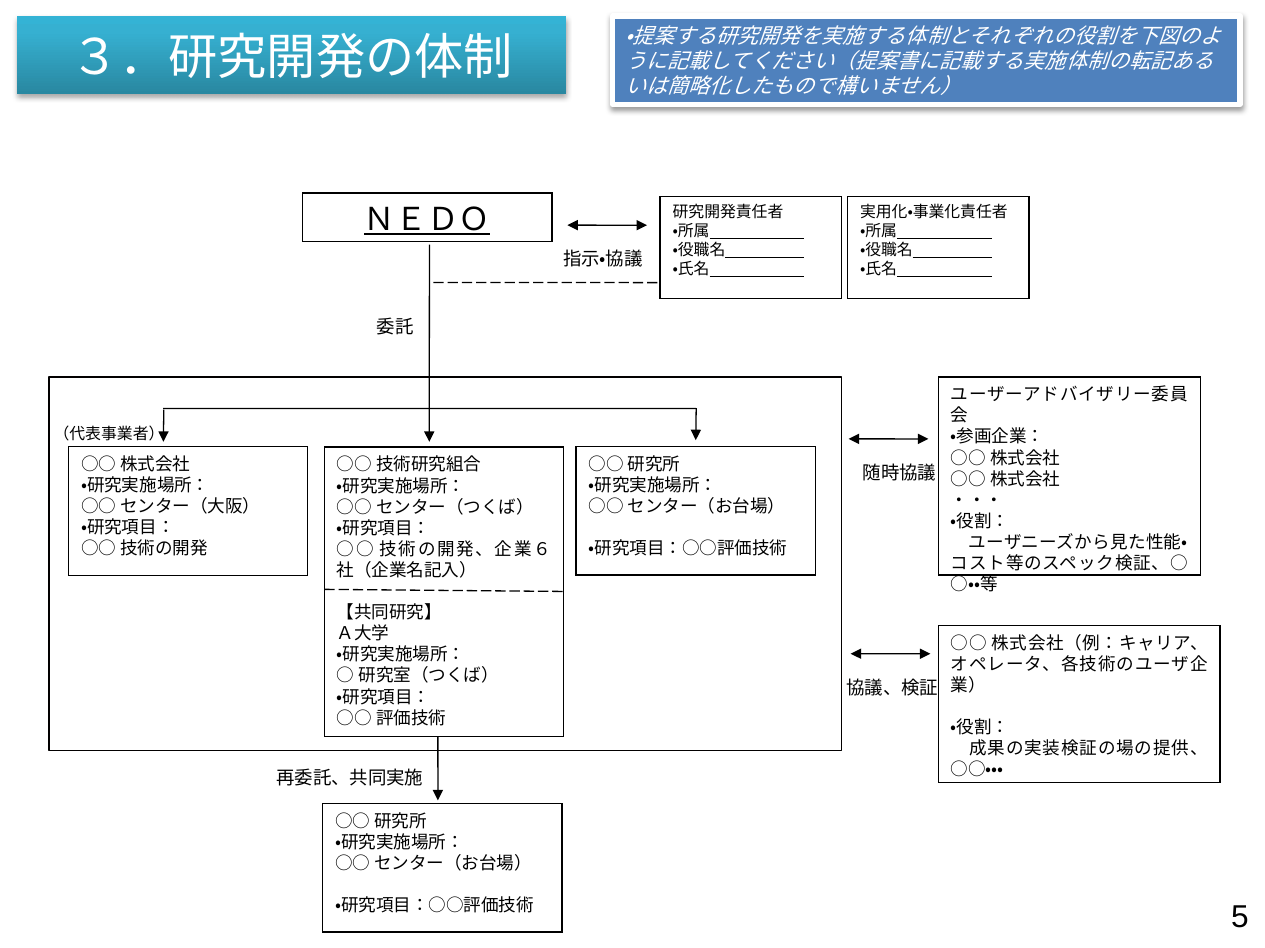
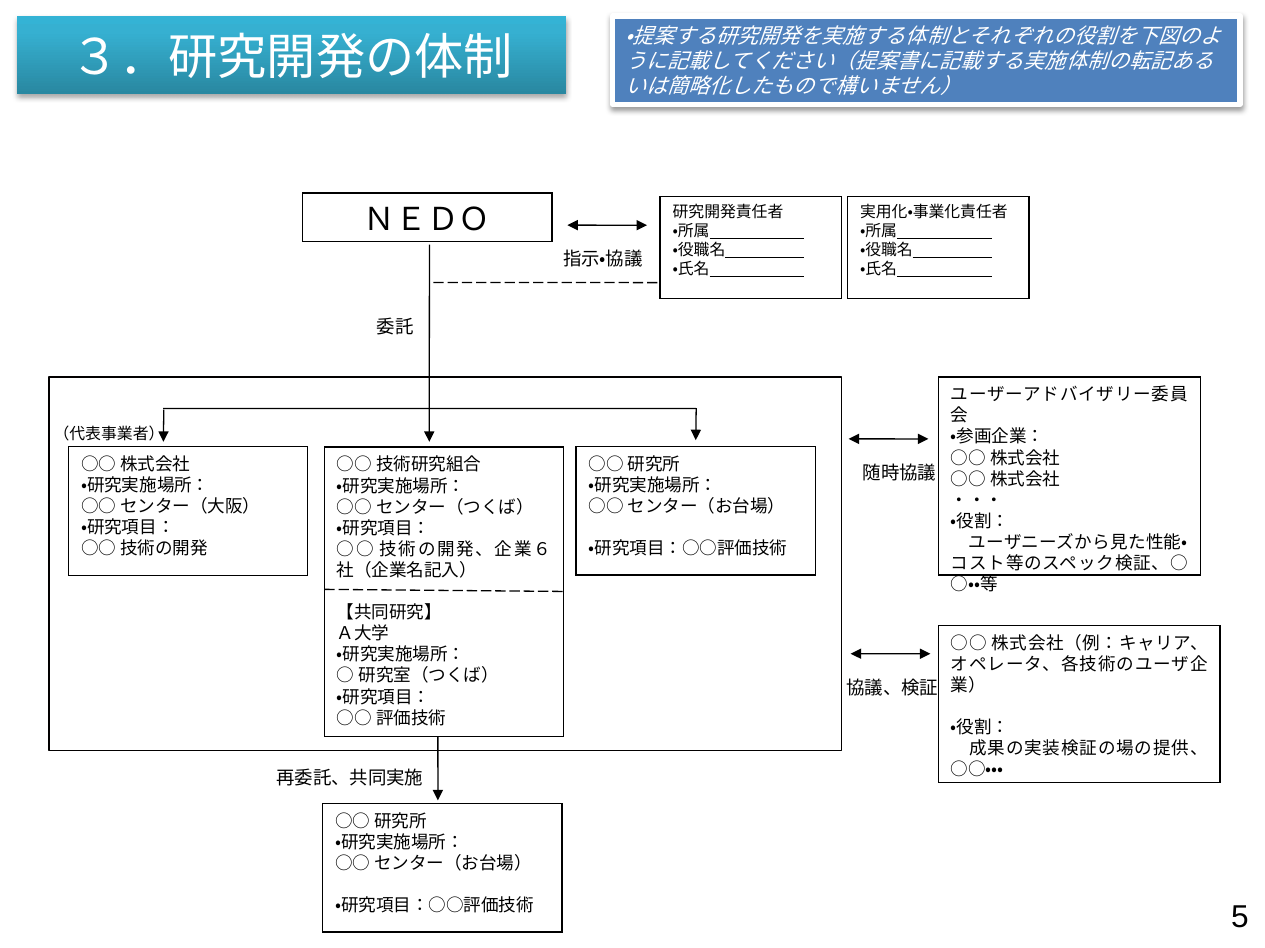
ＮＥＤＯ underline: present -> none (427, 221)
